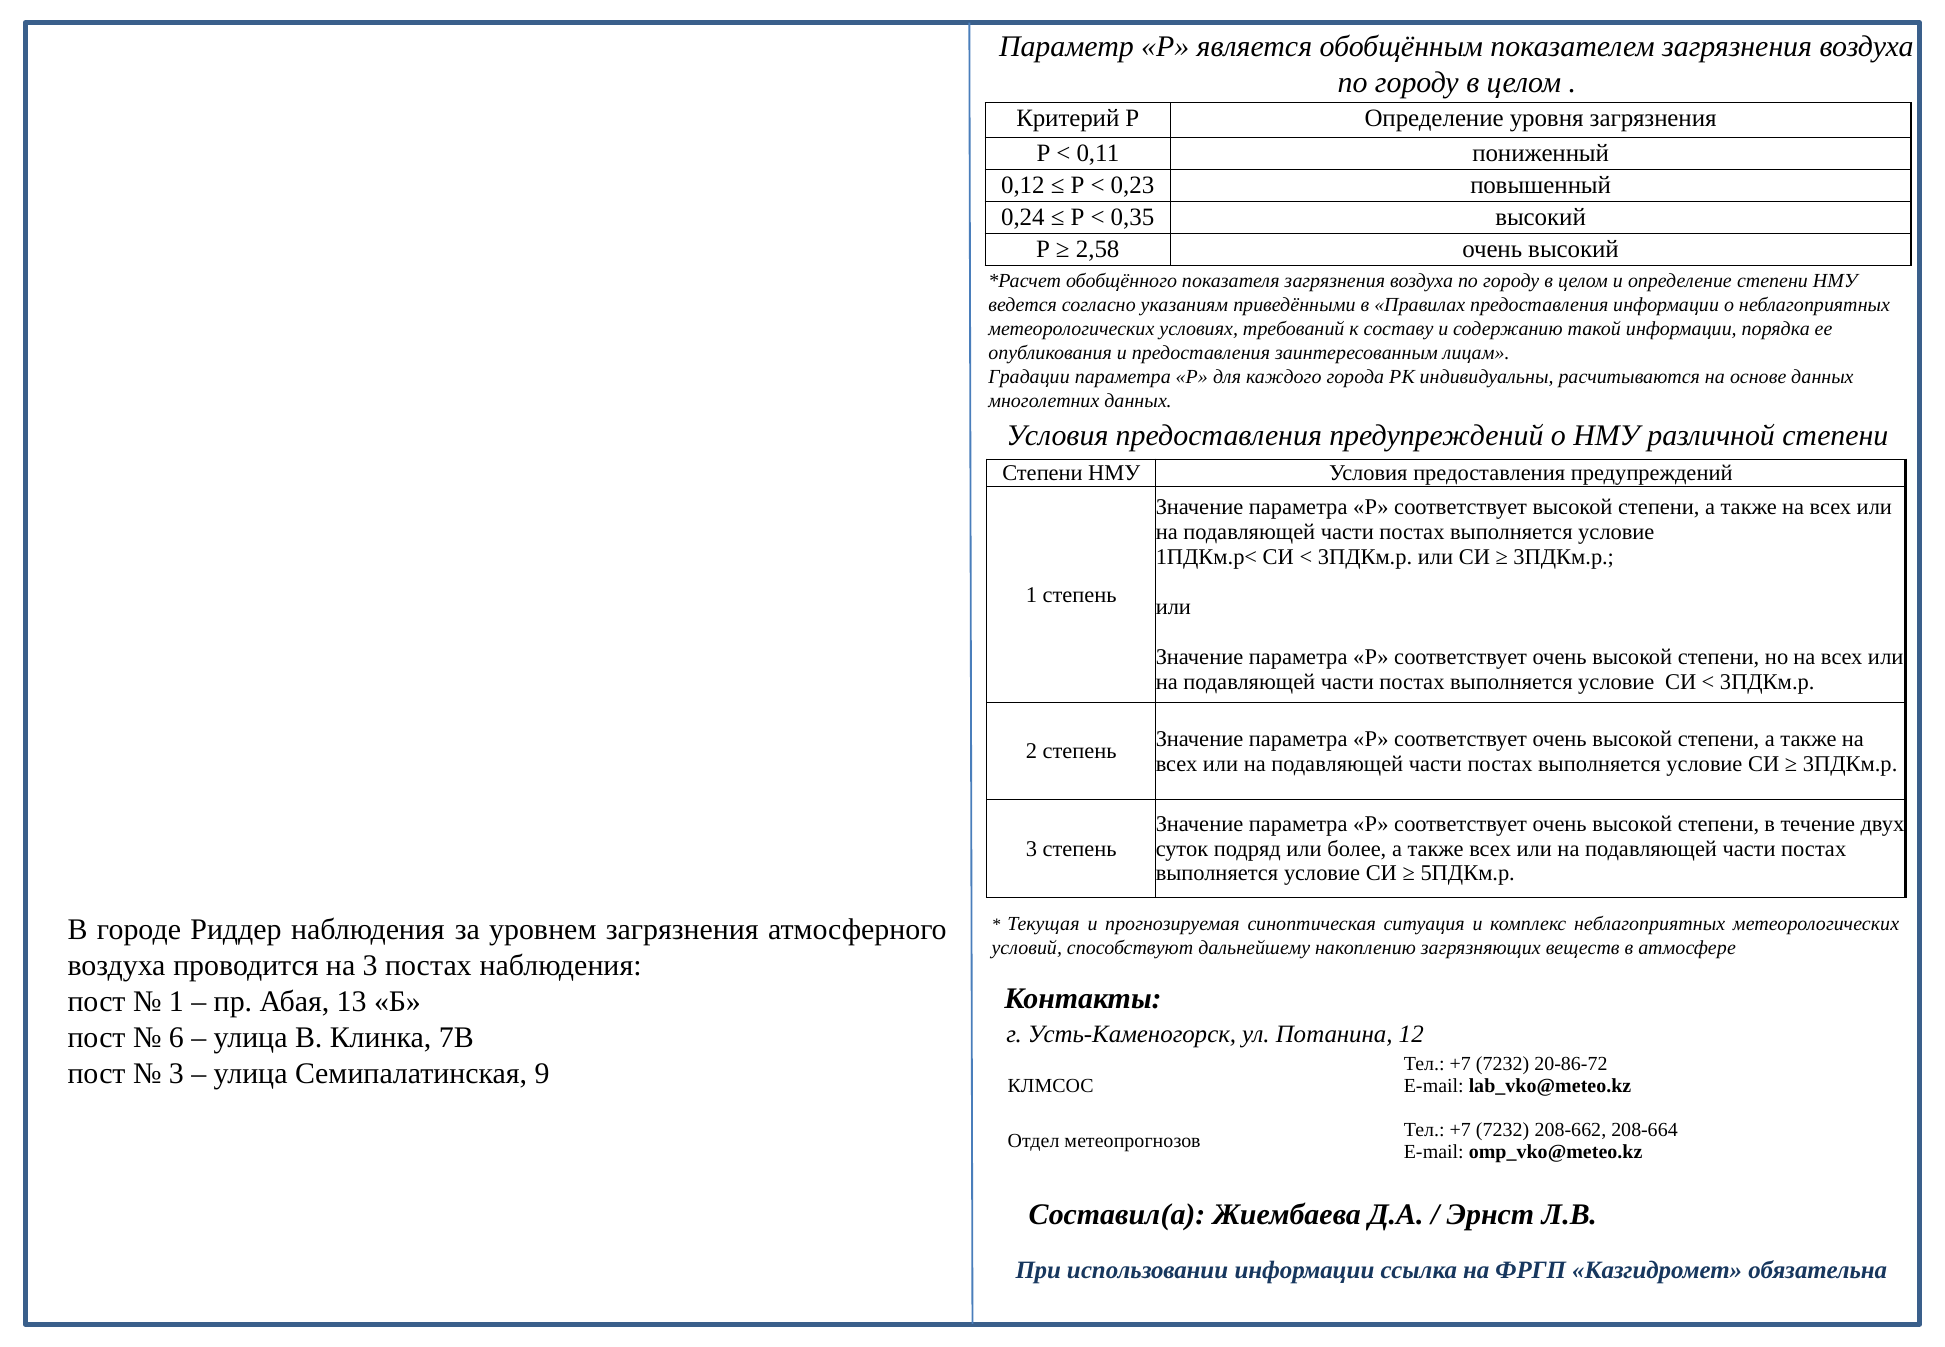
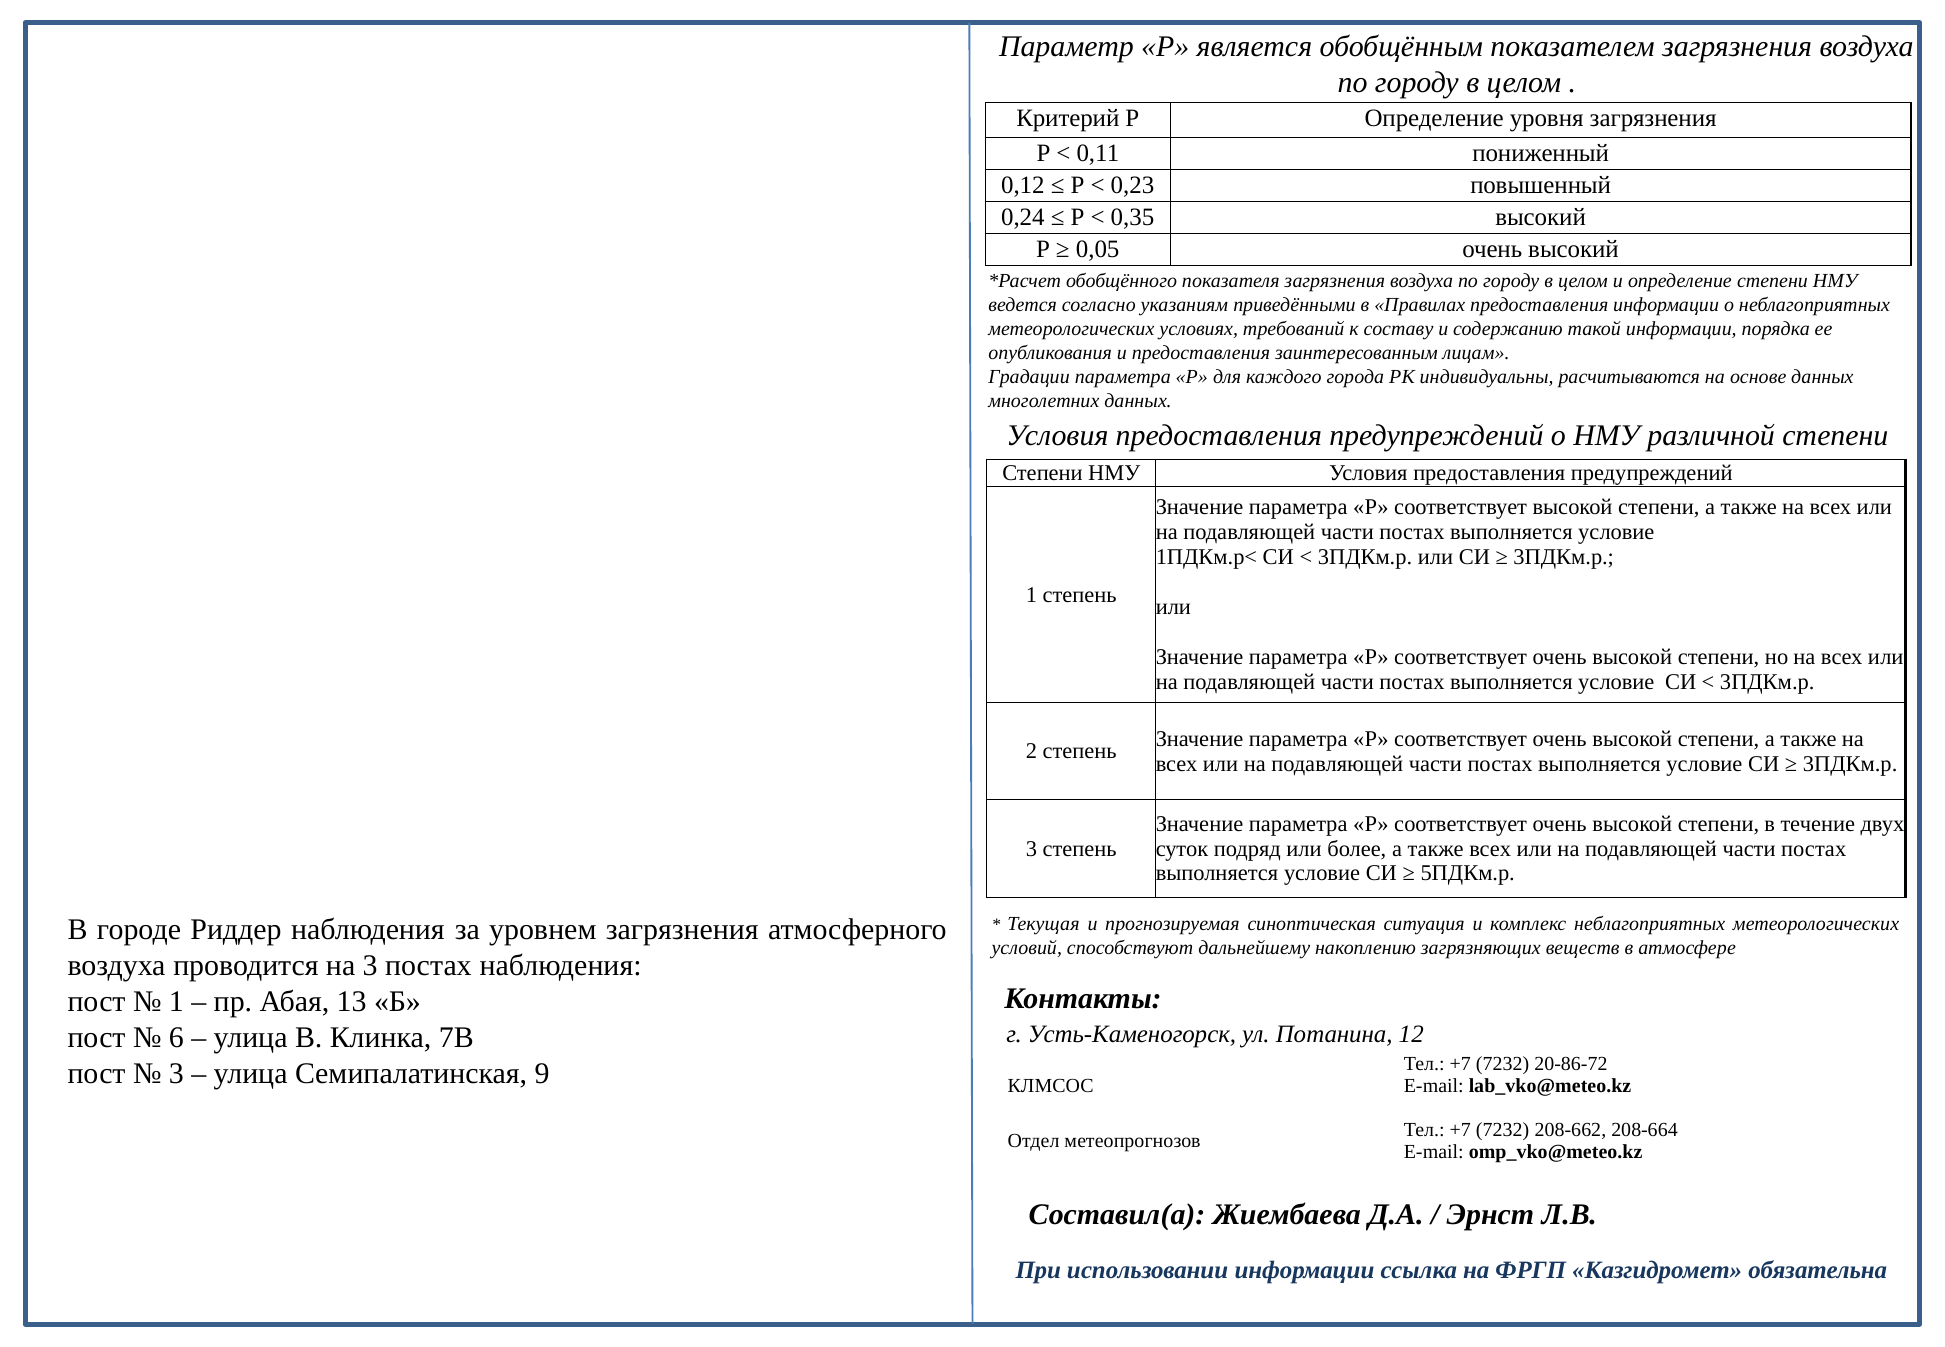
2,58: 2,58 -> 0,05 (1098, 249)
